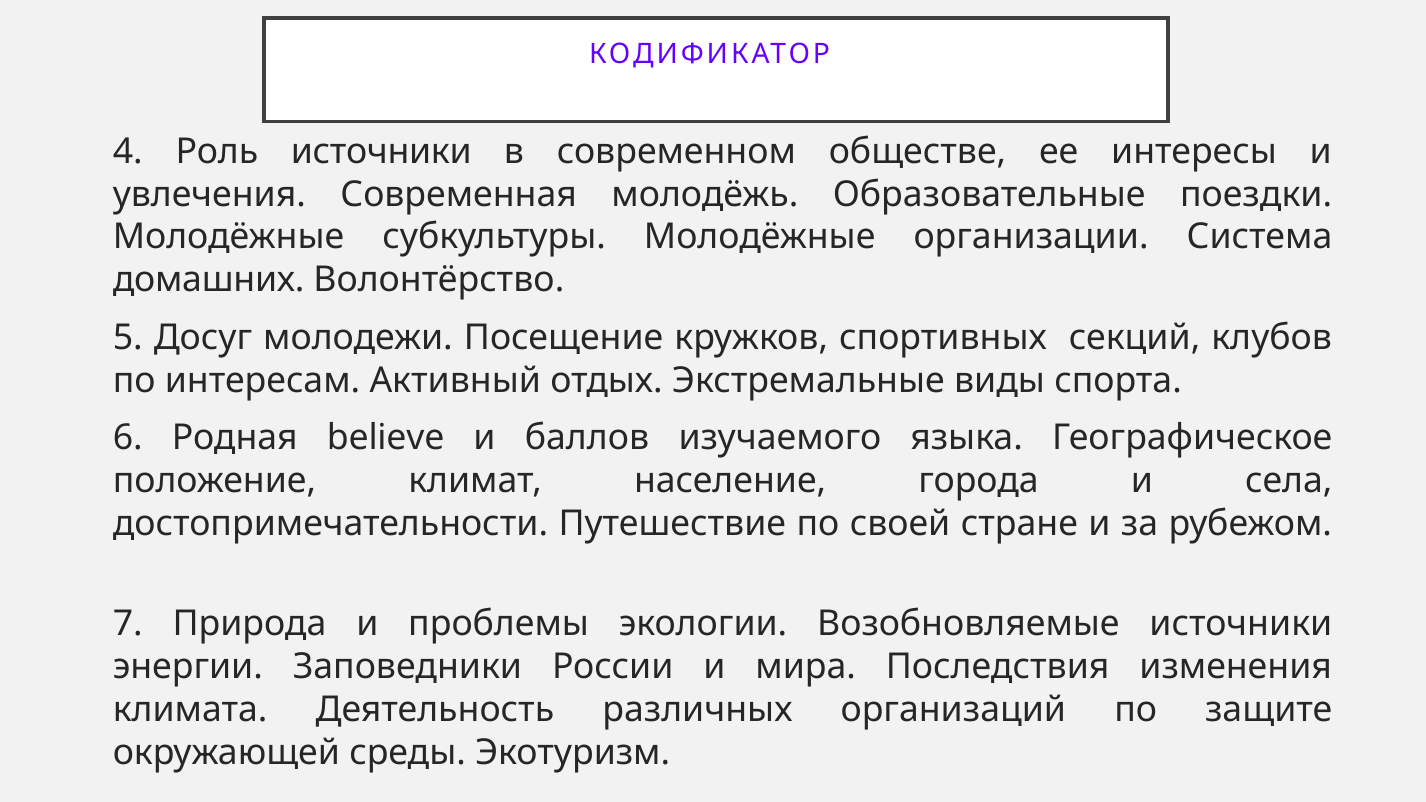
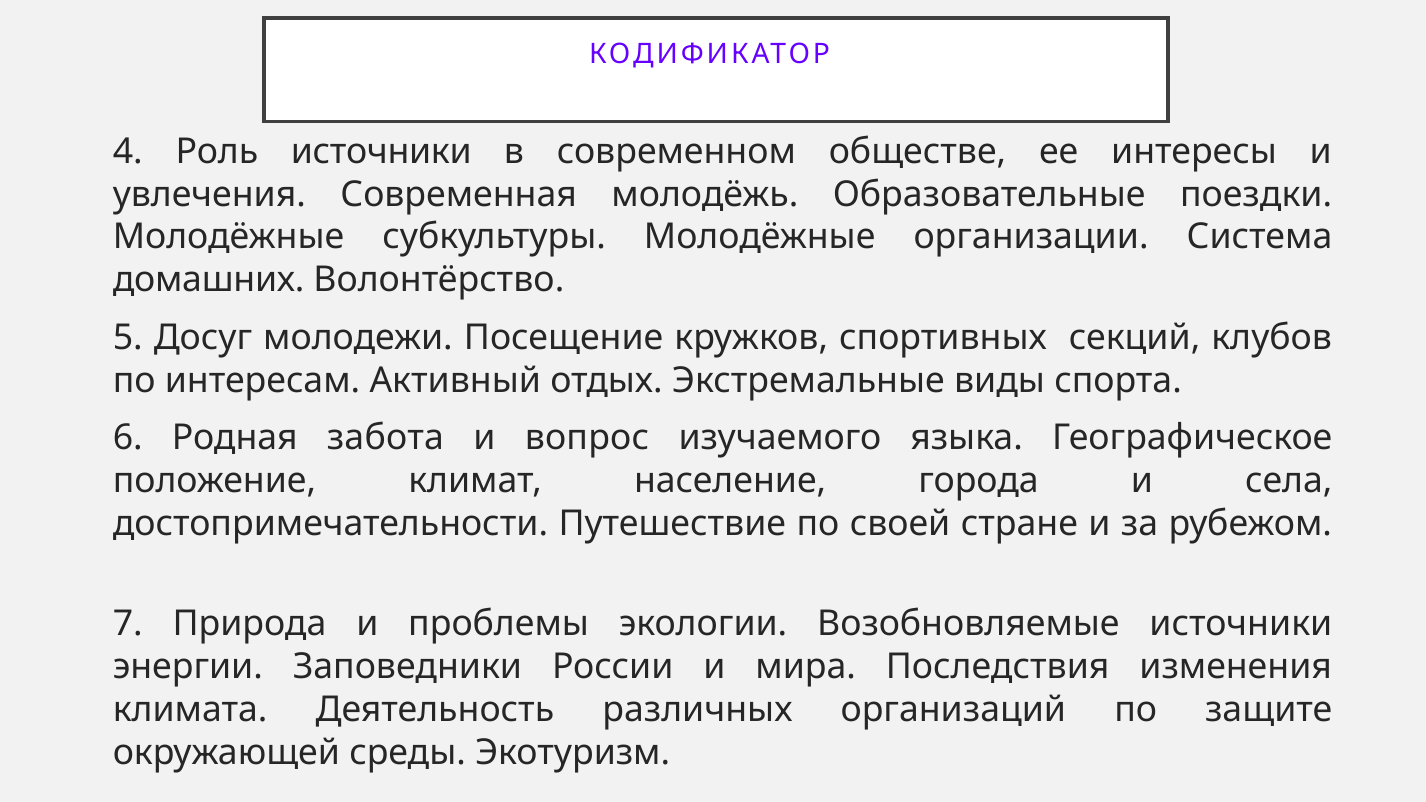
believe: believe -> забота (385, 438)
баллов: баллов -> вопрос (587, 438)
